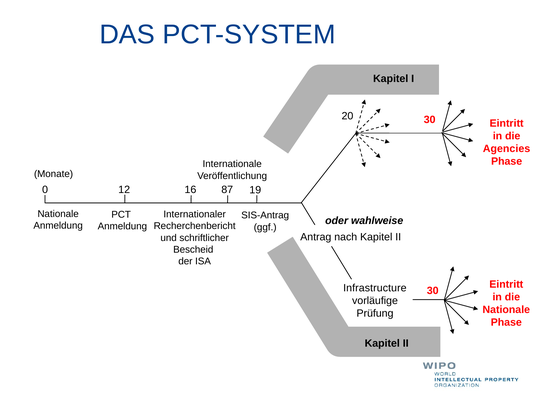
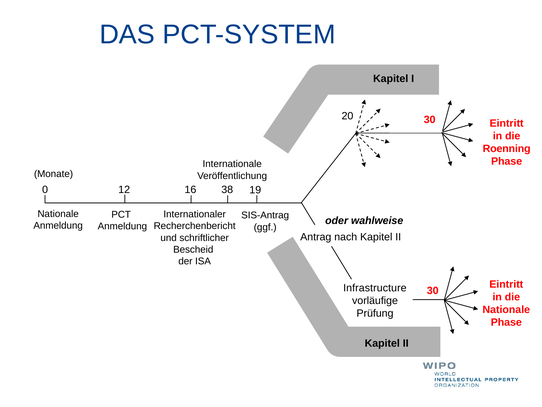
Agencies: Agencies -> Roenning (507, 149)
87: 87 -> 38 (227, 190)
